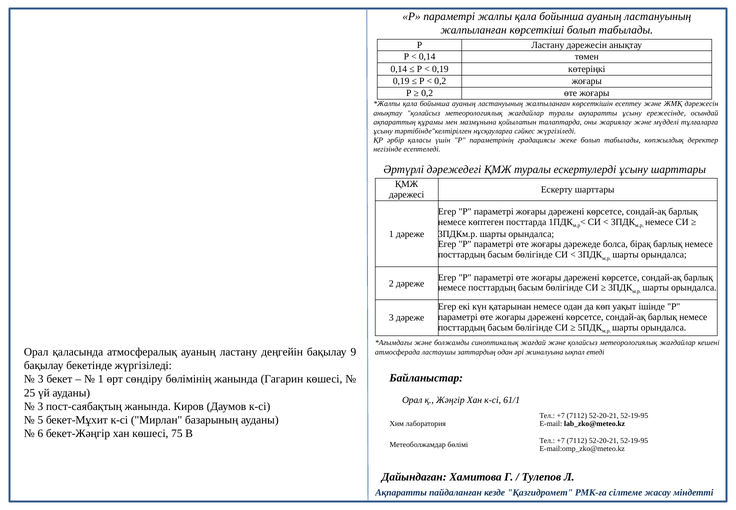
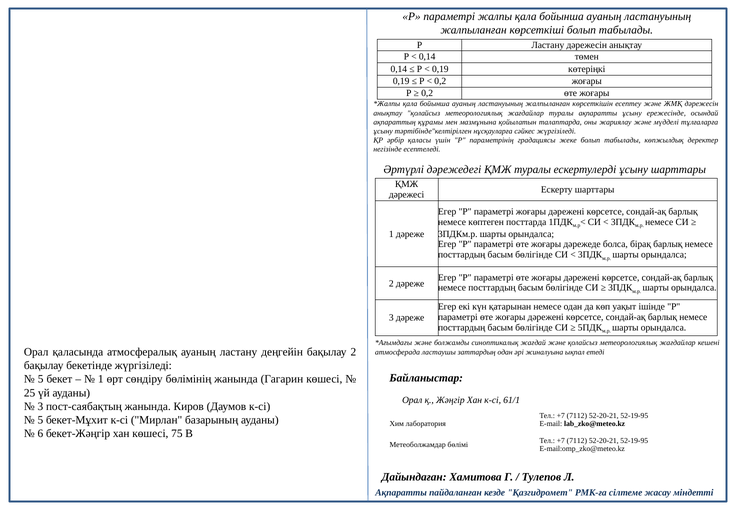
бақылау 9: 9 -> 2 (353, 352)
3: 3 -> 5 (41, 379)
